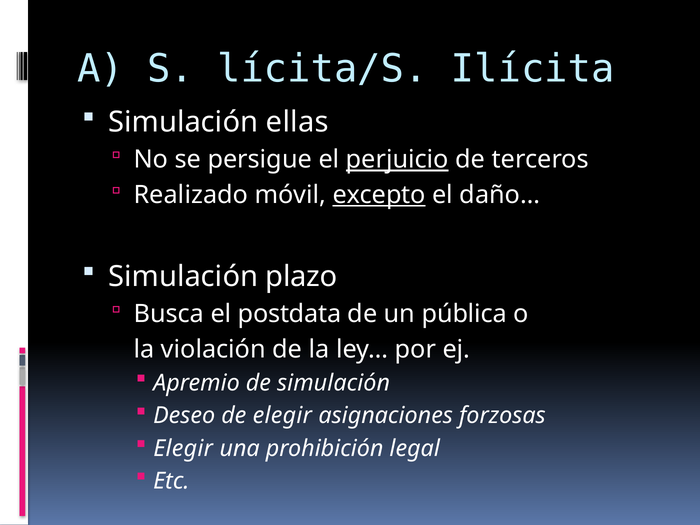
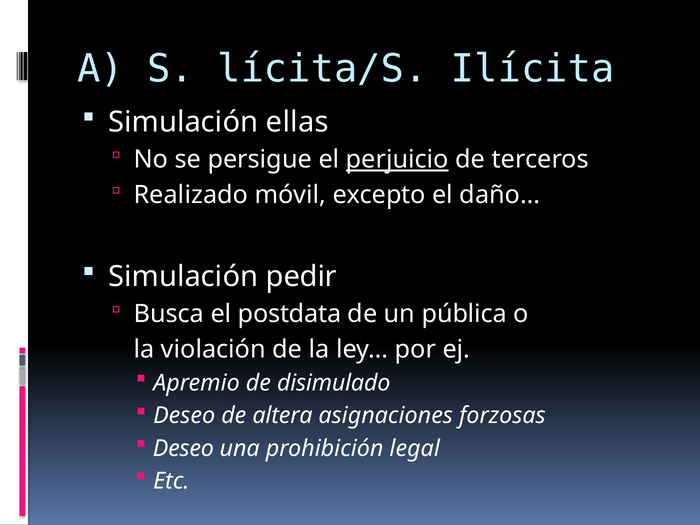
excepto underline: present -> none (379, 195)
plazo: plazo -> pedir (301, 277)
de simulación: simulación -> disimulado (334, 383)
de elegir: elegir -> altera (283, 416)
Elegir: Elegir -> Deseo (183, 448)
